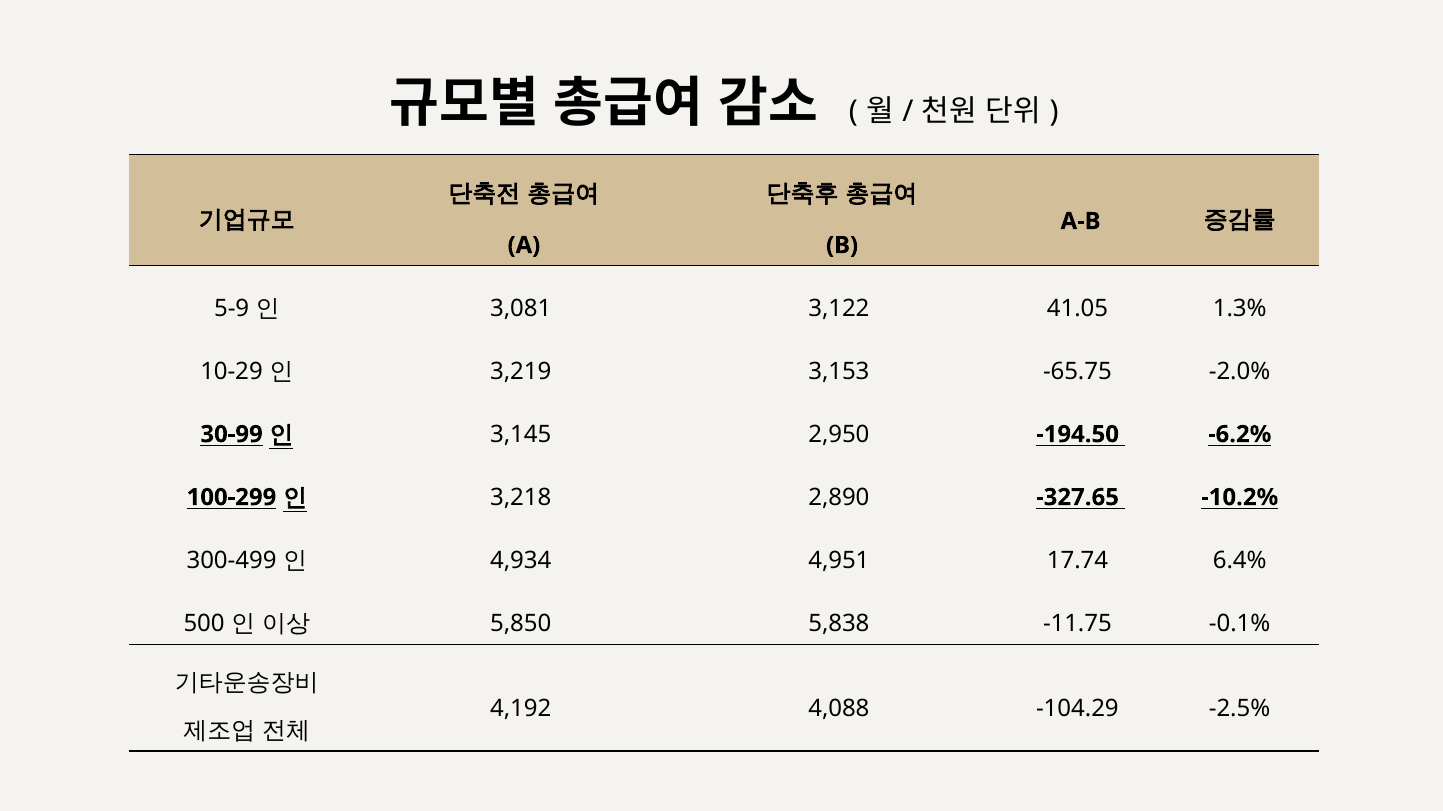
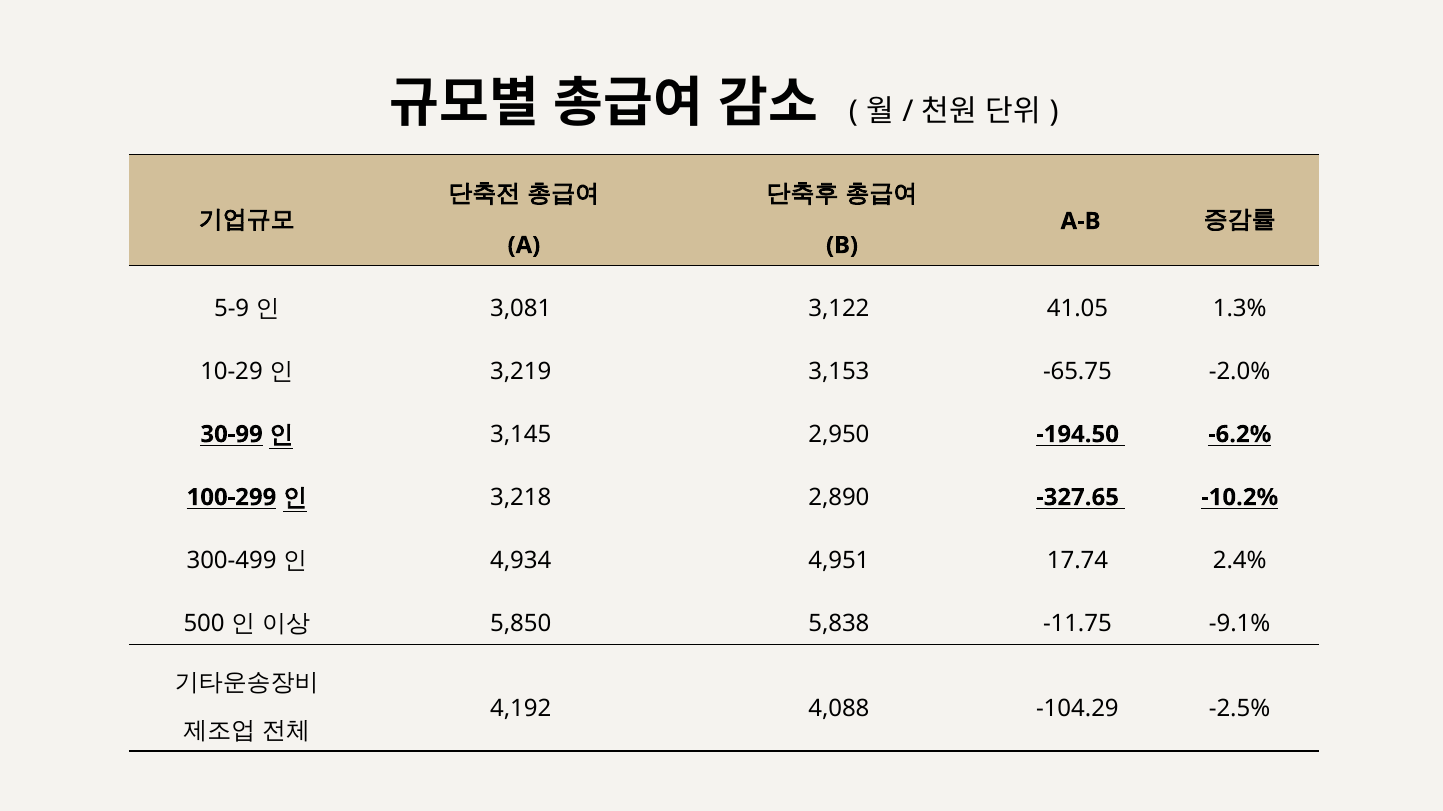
6.4%: 6.4% -> 2.4% (1240, 561)
-0.1%: -0.1% -> -9.1% (1240, 624)
